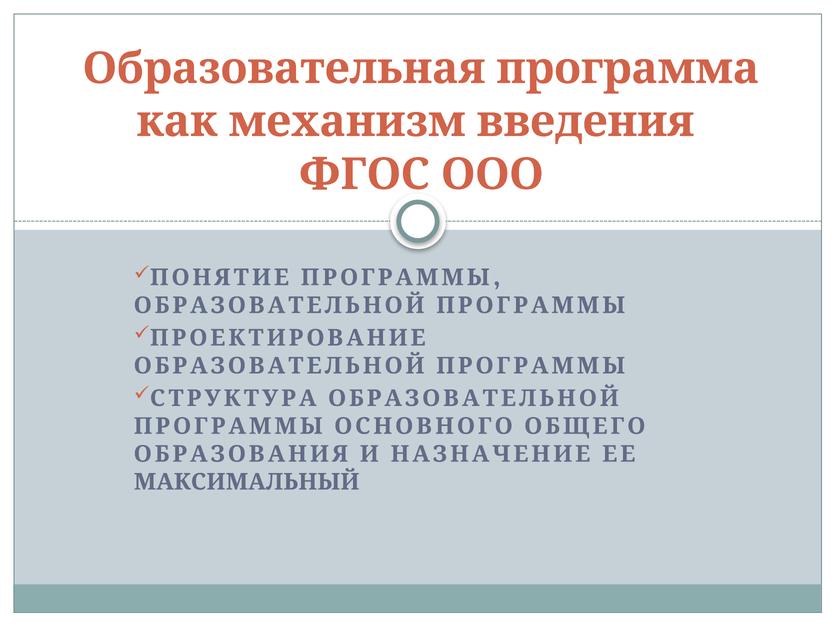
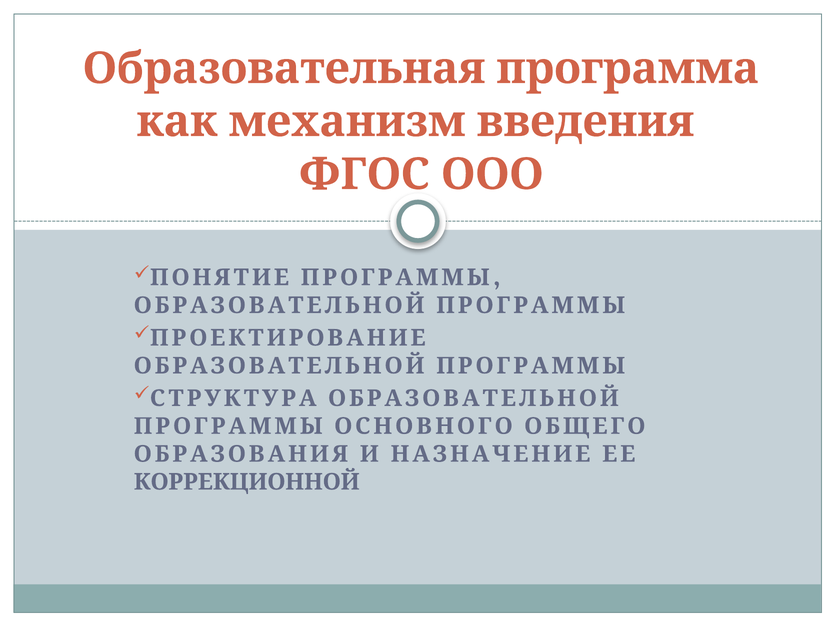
МАКСИМАЛЬНЫЙ: МАКСИМАЛЬНЫЙ -> КОРРЕКЦИОННОЙ (247, 482)
